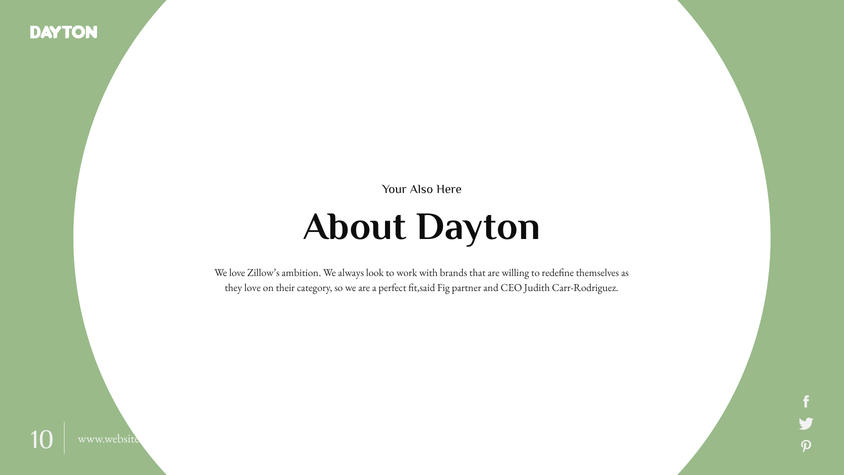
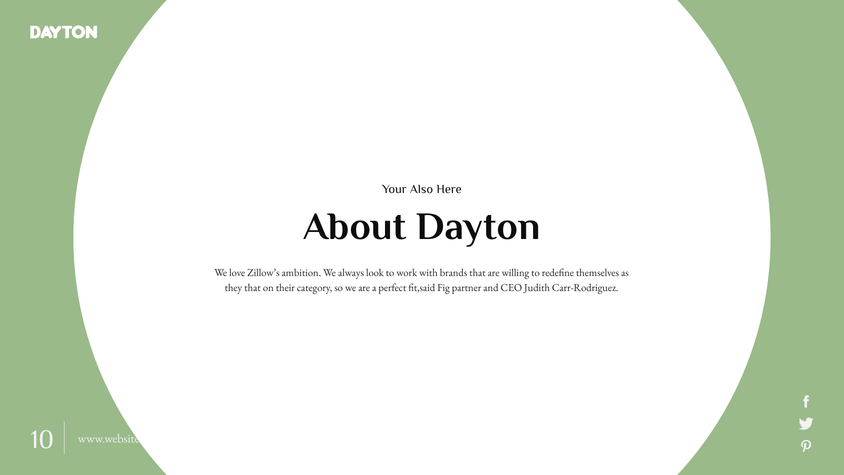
they love: love -> that (253, 288)
